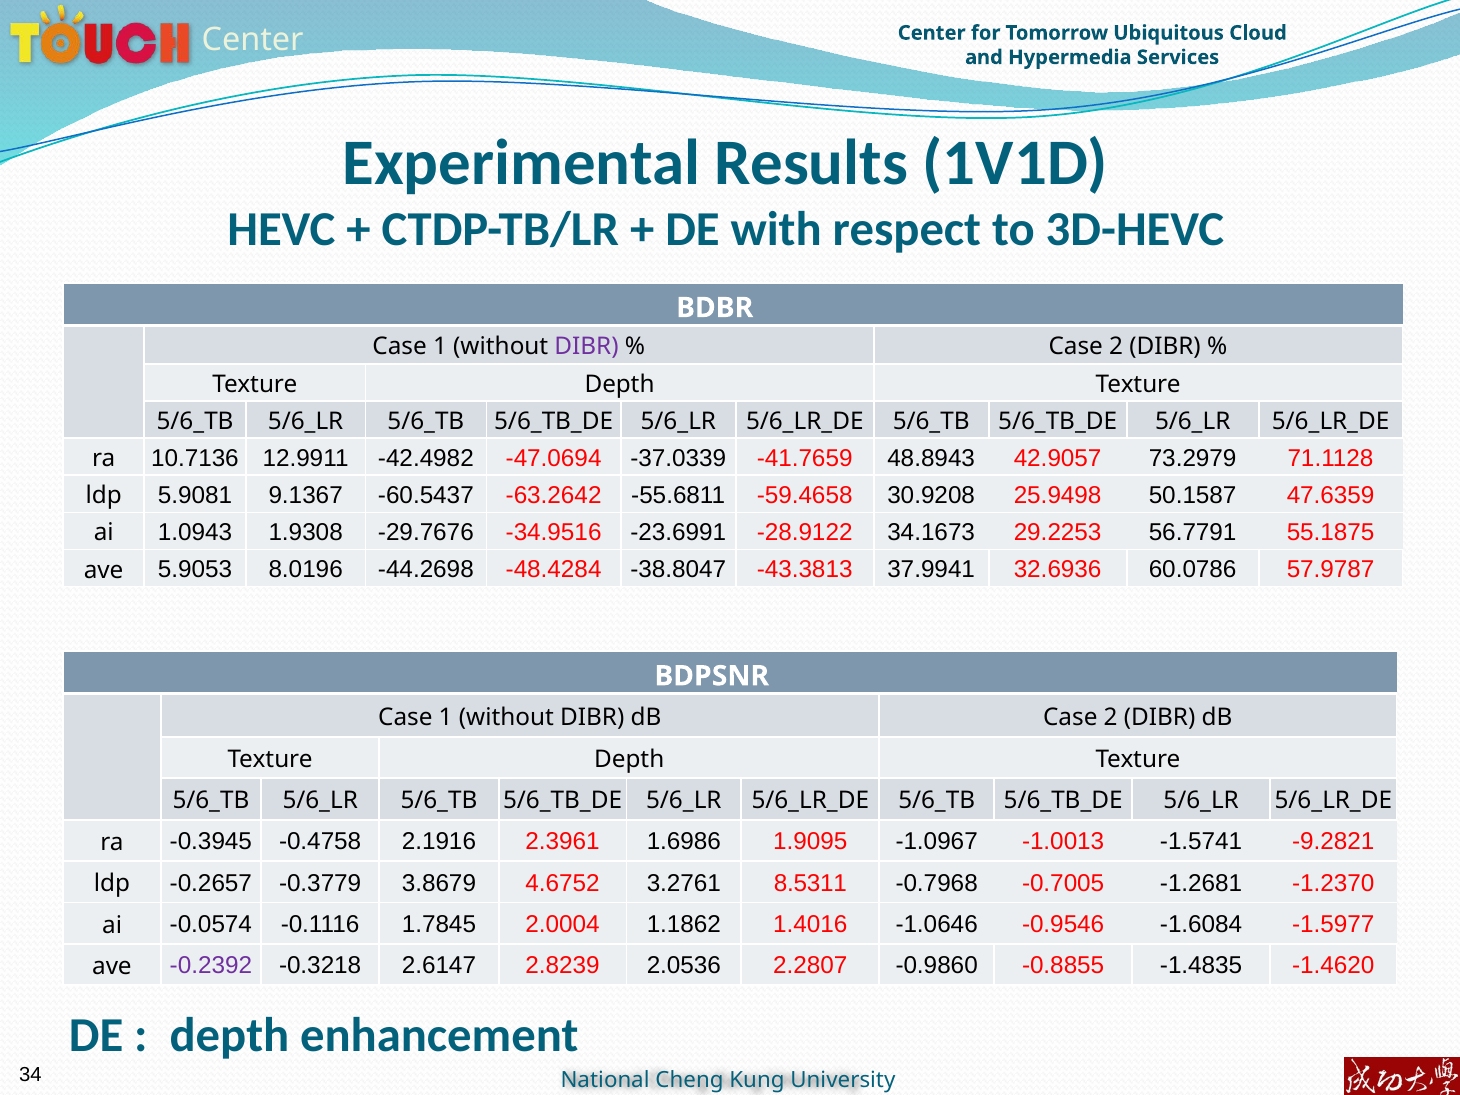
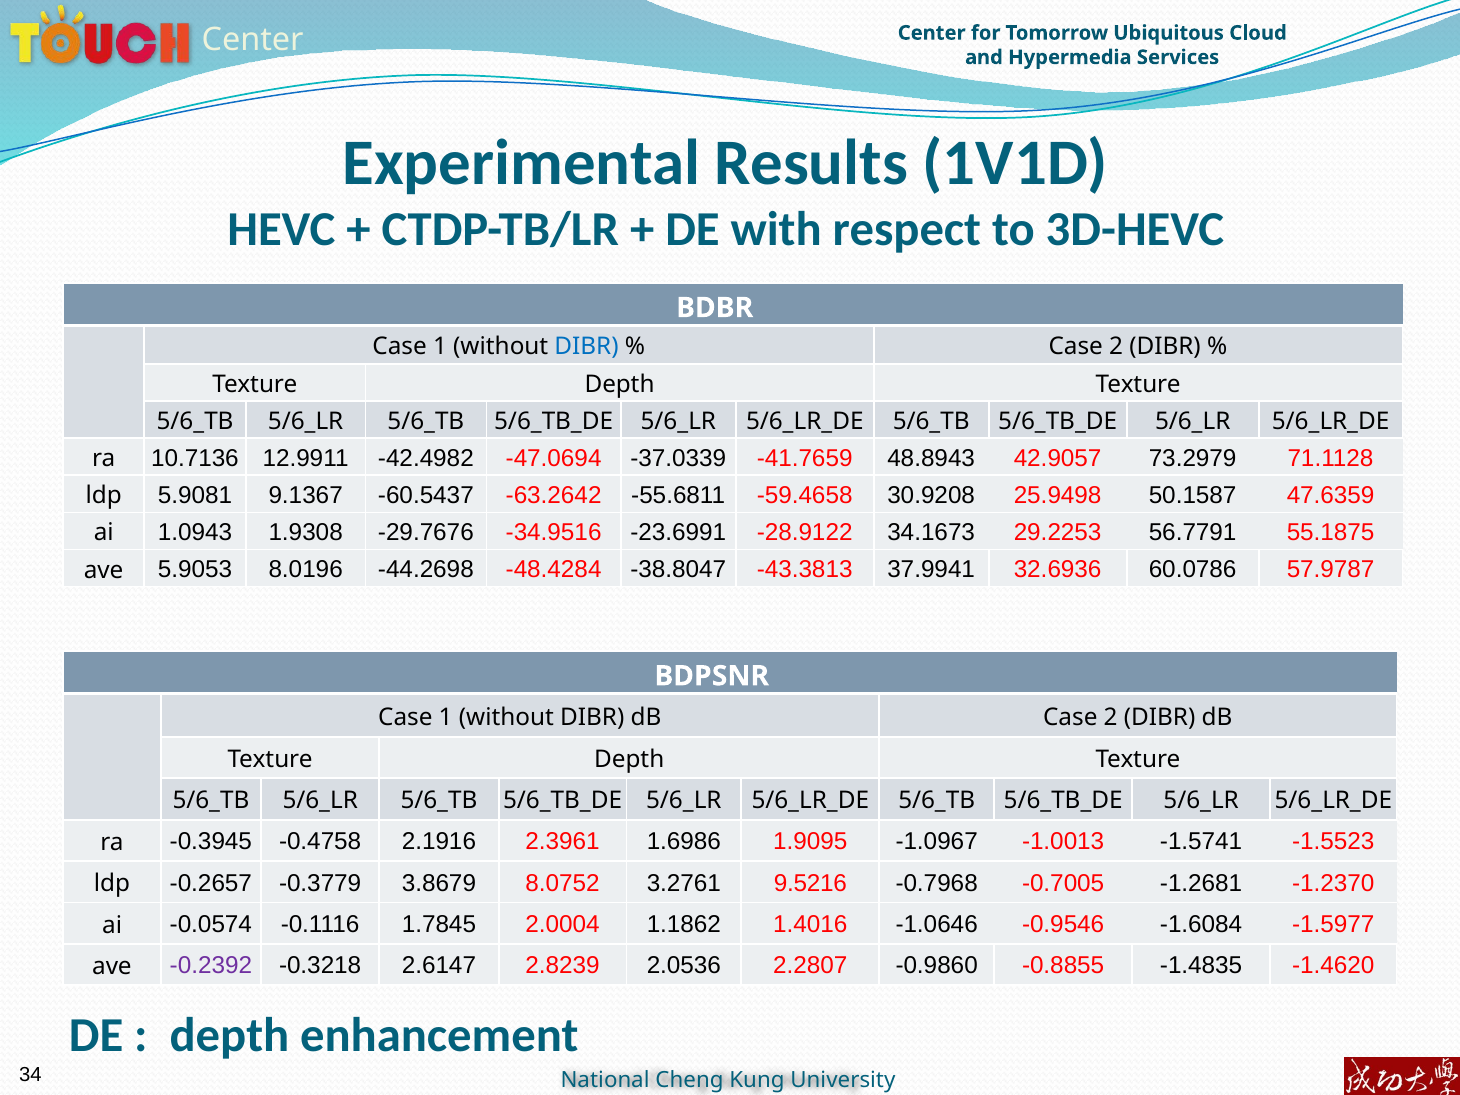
DIBR colour: purple -> blue (587, 347)
-9.2821: -9.2821 -> -1.5523 (1333, 842)
4.6752: 4.6752 -> 8.0752 (563, 883)
8.5311: 8.5311 -> 9.5216 (810, 883)
